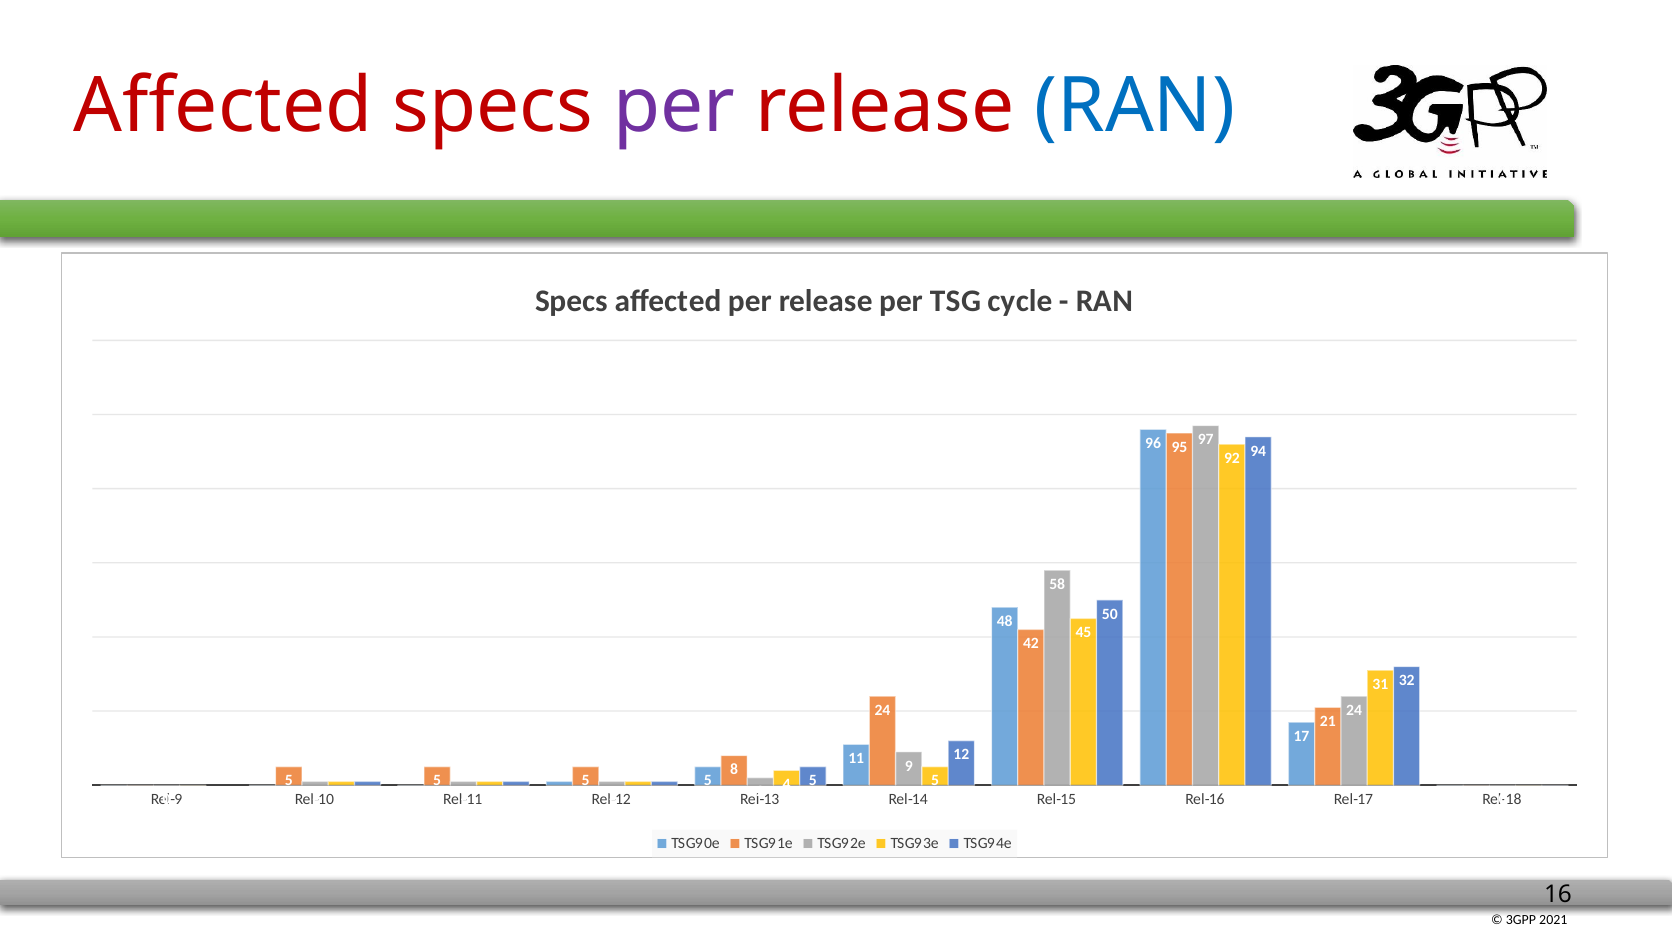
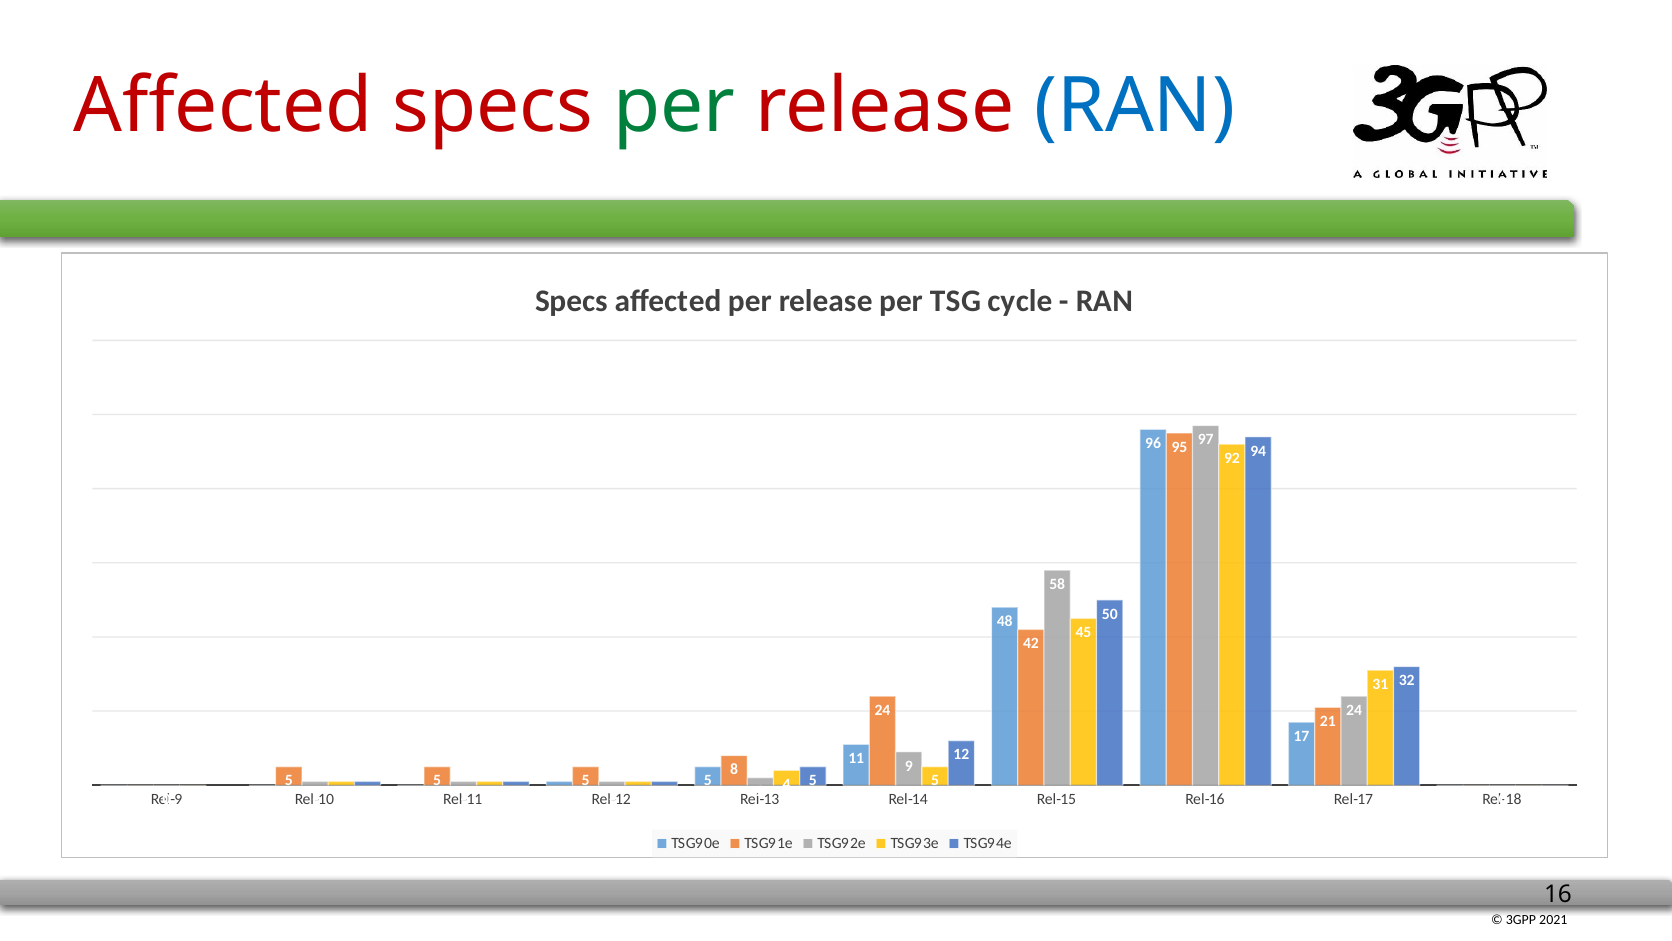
per colour: purple -> green (674, 106)
